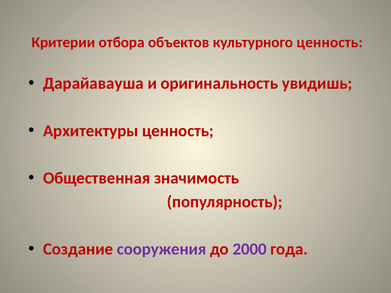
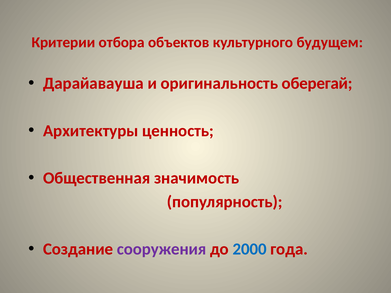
культурного ценность: ценность -> будущем (330, 42)
увидишь: увидишь -> оберегай (317, 83)
2000 colour: purple -> blue (250, 249)
